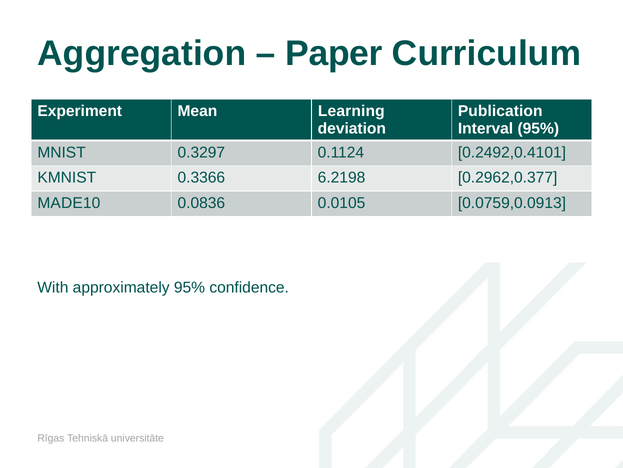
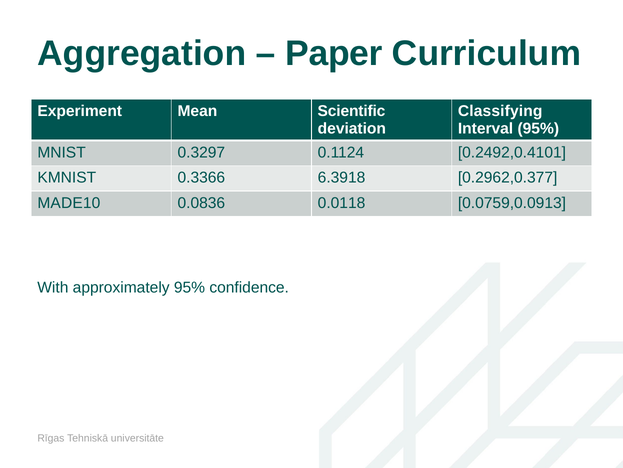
Learning: Learning -> Scientific (352, 111)
Publication: Publication -> Classifying (500, 111)
6.2198: 6.2198 -> 6.3918 (342, 178)
0.0105: 0.0105 -> 0.0118 (342, 203)
